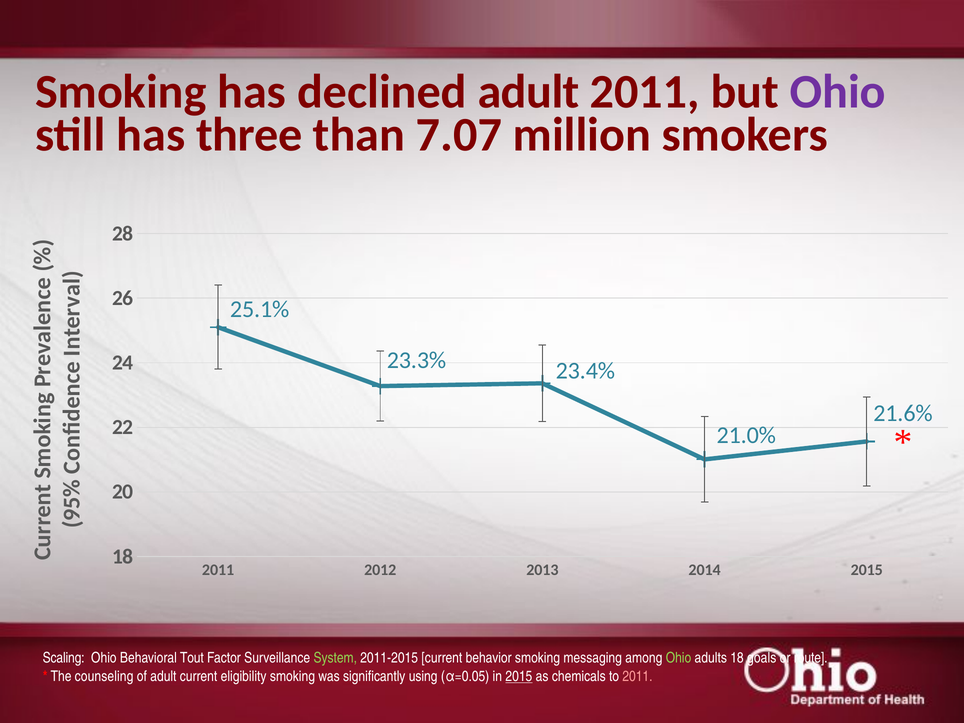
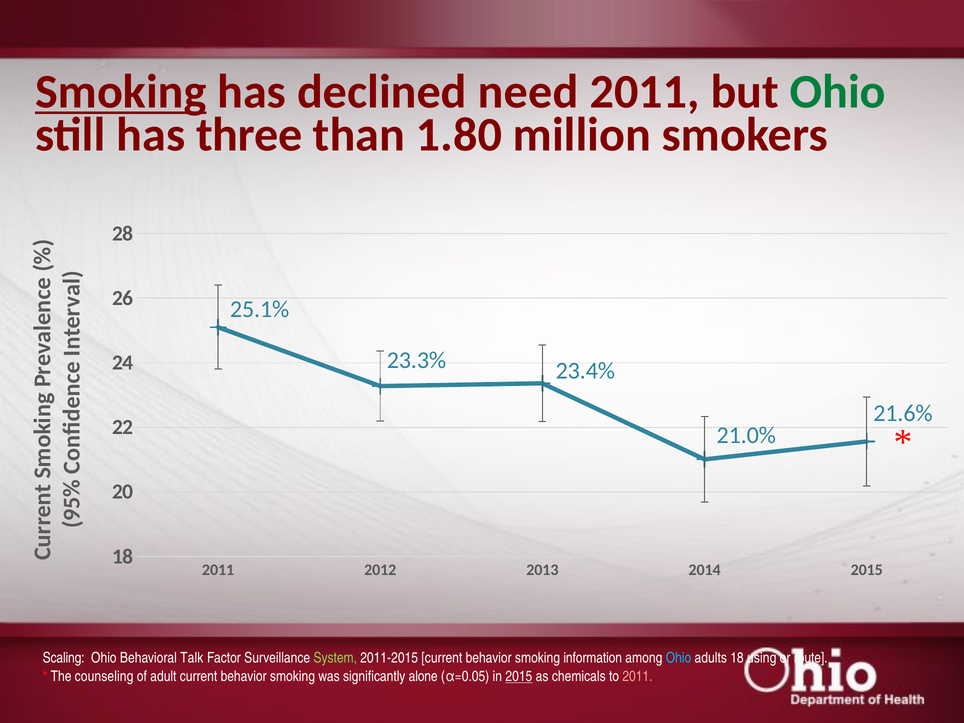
Smoking underline: none -> present (121, 92)
declined adult: adult -> need (528, 92)
Ohio colour: purple -> green (838, 92)
7.07: 7.07 -> 1.80 (459, 135)
Tout: Tout -> Talk (192, 658)
messaging: messaging -> information (593, 658)
Ohio colour: light green -> light blue (679, 658)
goals: goals -> using (762, 658)
adult current eligibility: eligibility -> behavior (244, 676)
using: using -> alone (423, 676)
